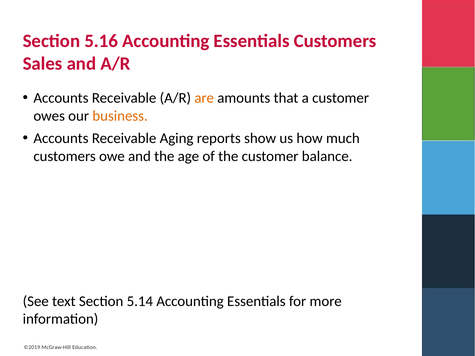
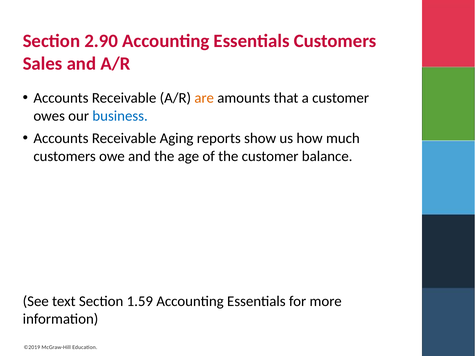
5.16: 5.16 -> 2.90 (101, 41)
business colour: orange -> blue (120, 116)
5.14: 5.14 -> 1.59 (140, 301)
